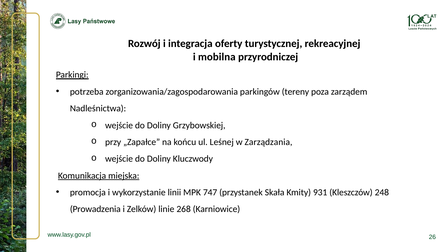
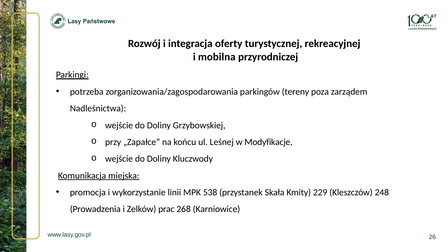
Zarządzania: Zarządzania -> Modyfikacje (269, 142)
747: 747 -> 538 (210, 192)
931: 931 -> 229 (320, 192)
linie: linie -> prac (166, 209)
